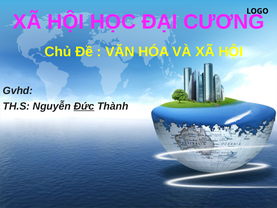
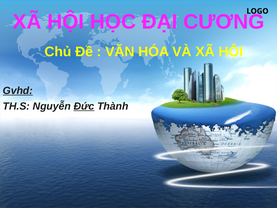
Gvhd underline: none -> present (18, 91)
